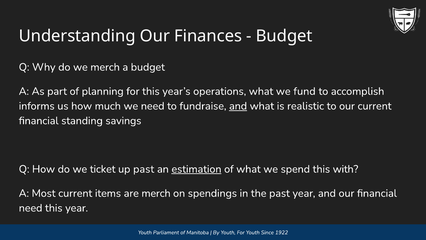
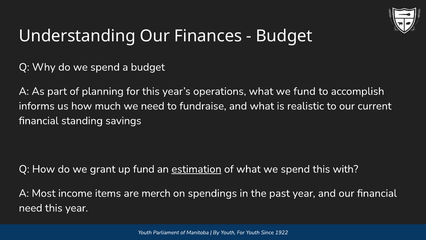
do we merch: merch -> spend (105, 67)
and underline: present -> none (238, 106)
ticket: ticket -> grant (103, 169)
up past: past -> fund (144, 169)
Most current: current -> income (75, 193)
